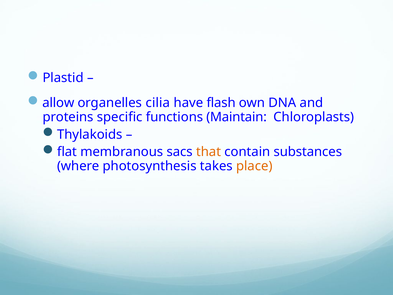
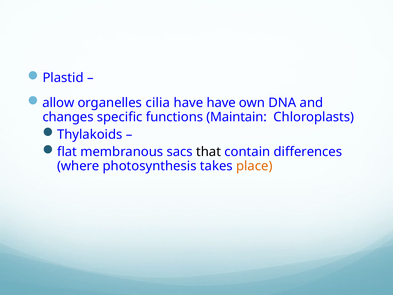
have flash: flash -> have (221, 103)
proteins: proteins -> changes (68, 117)
that colour: orange -> black (209, 152)
substances: substances -> differences (308, 152)
